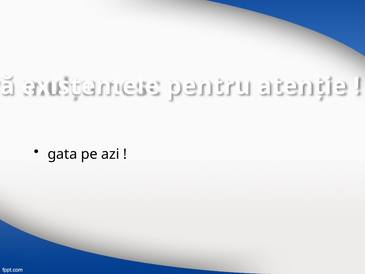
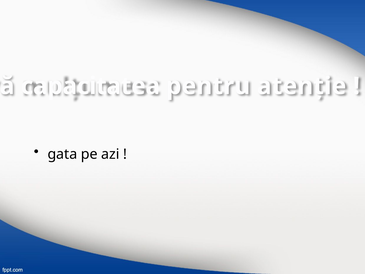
existentele: existentele -> capacitatea (90, 86)
